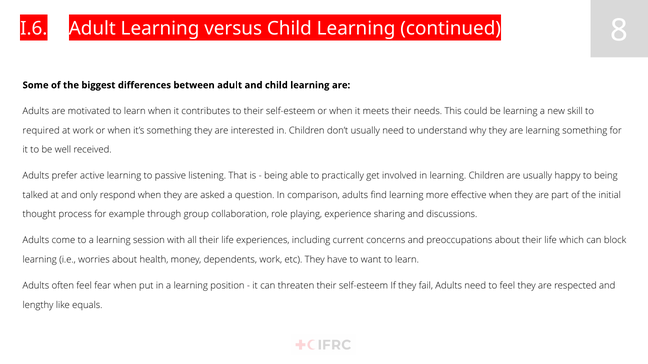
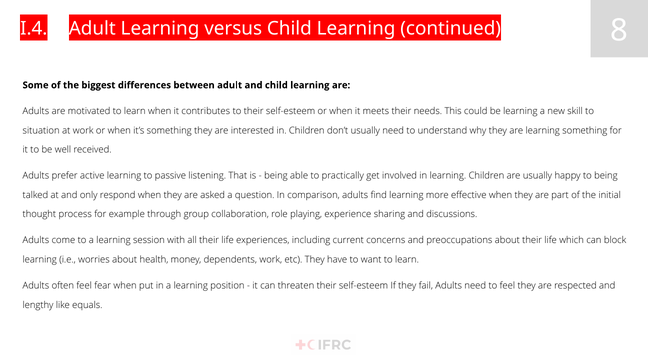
I.6: I.6 -> I.4 (34, 29)
required: required -> situation (41, 131)
